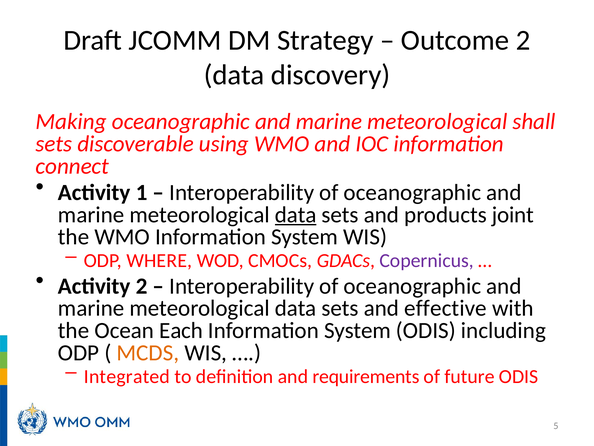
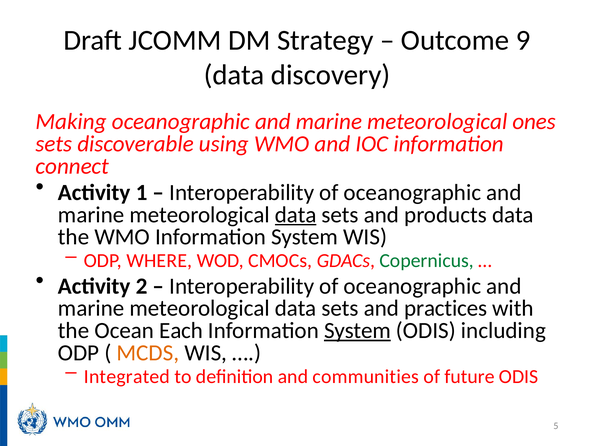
Outcome 2: 2 -> 9 (523, 40)
shall: shall -> ones (534, 121)
products joint: joint -> data (513, 214)
Copernicus colour: purple -> green (427, 260)
effective: effective -> practices (446, 308)
System underline: none -> present (358, 330)
requirements: requirements -> communities (366, 376)
